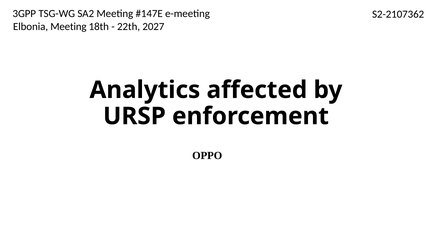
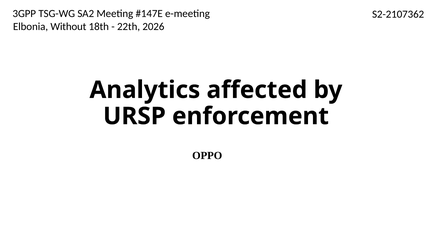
Elbonia Meeting: Meeting -> Without (68, 27)
2027: 2027 -> 2026 (153, 27)
